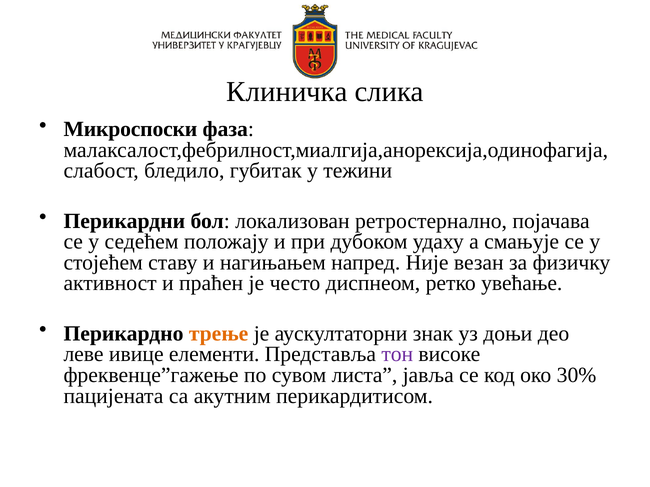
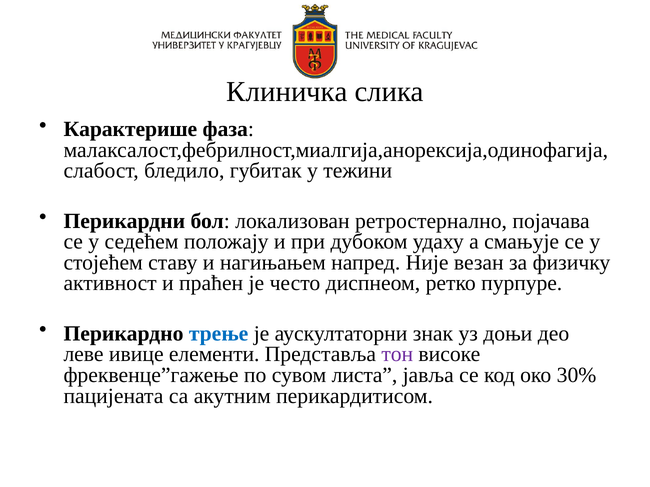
Микроспоски: Микроспоски -> Карактерише (130, 129)
увећање: увећање -> пурпуре (522, 284)
трење colour: orange -> blue (219, 334)
